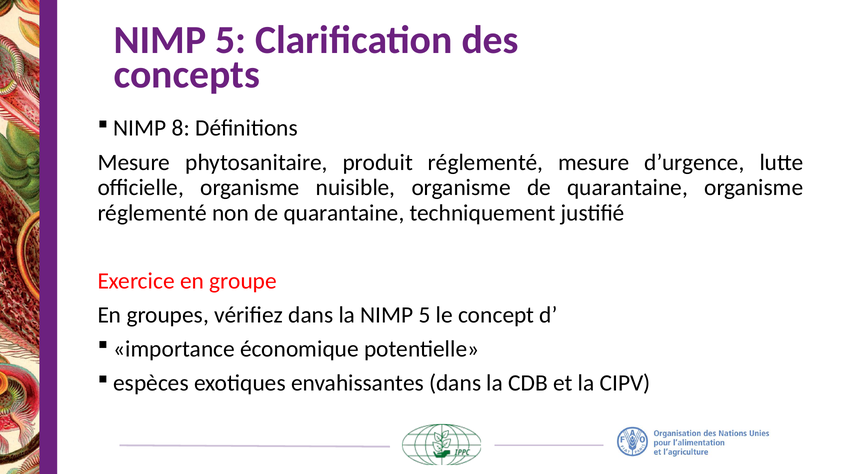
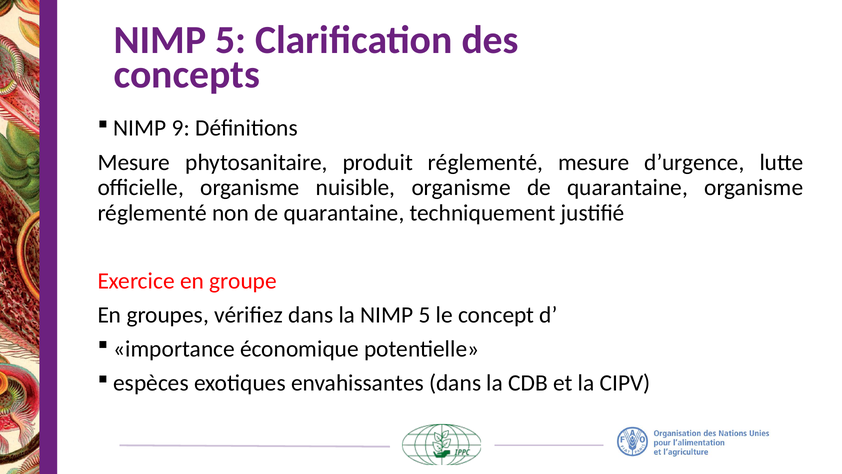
8: 8 -> 9 (181, 128)
